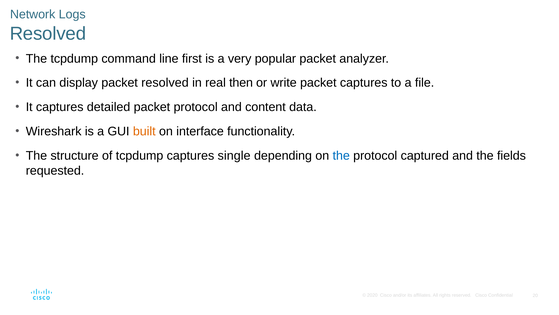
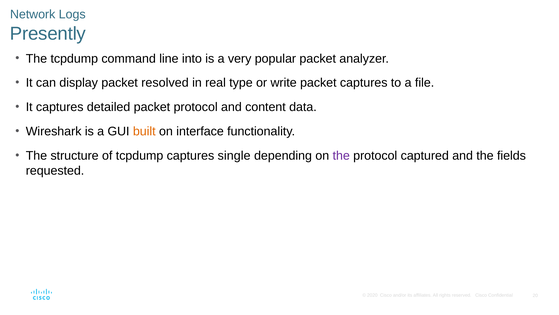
Resolved: Resolved -> Presently (48, 34)
first: first -> into (192, 58)
then: then -> type (241, 83)
the colour: blue -> purple (341, 155)
